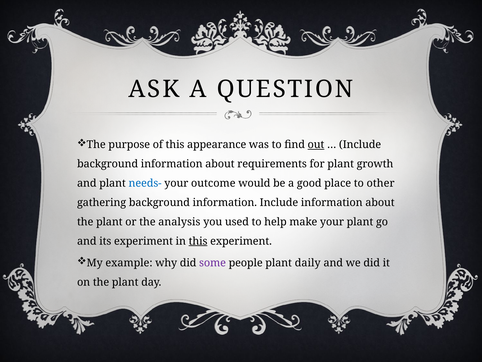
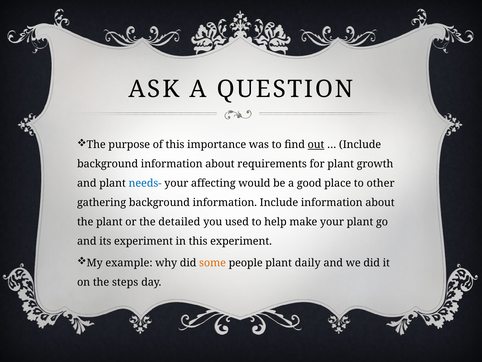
appearance: appearance -> importance (217, 145)
outcome: outcome -> affecting (213, 183)
analysis: analysis -> detailed (179, 222)
this underline: present -> none (198, 241)
some colour: purple -> orange (213, 262)
on the plant: plant -> steps (125, 282)
